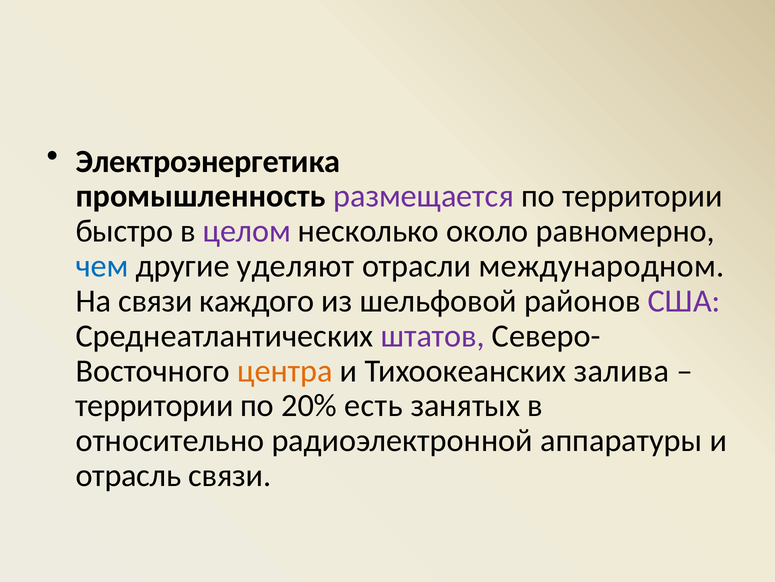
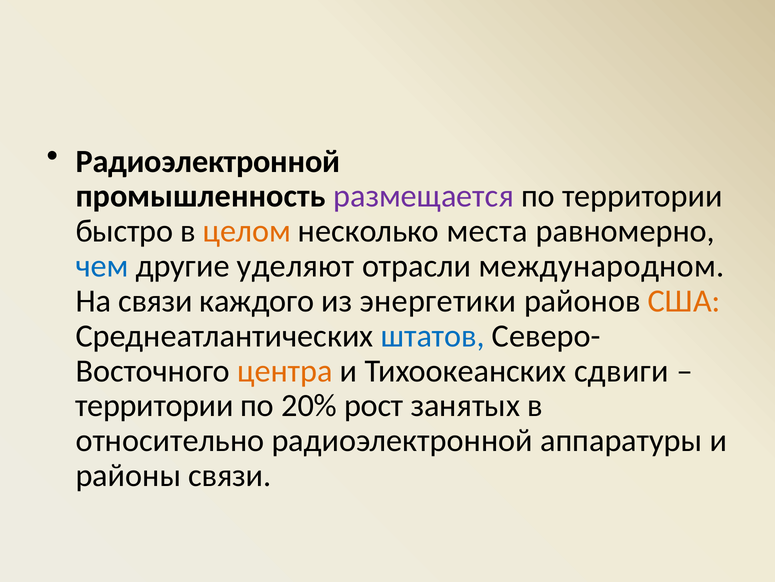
Электроэнергетика: Электроэнергетика -> Радиоэлектронной (208, 161)
целом colour: purple -> orange (247, 231)
около: около -> места (487, 231)
шельфовой: шельфовой -> энергетики (438, 301)
США colour: purple -> orange (684, 301)
штатов colour: purple -> blue (433, 336)
залива: залива -> сдвиги (621, 370)
есть: есть -> рост (374, 405)
отрасль: отрасль -> районы (128, 475)
